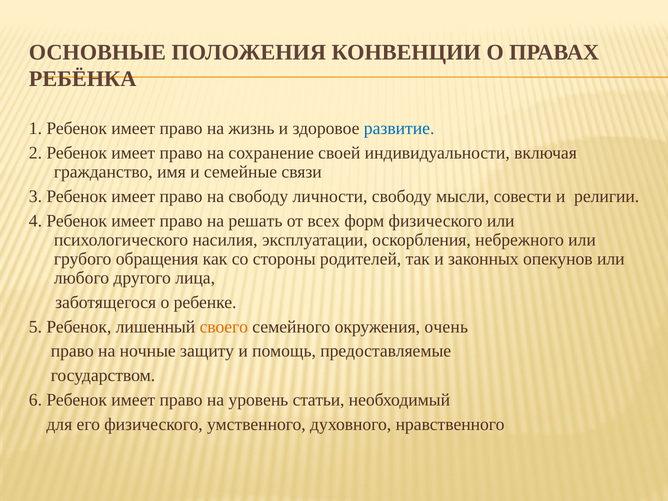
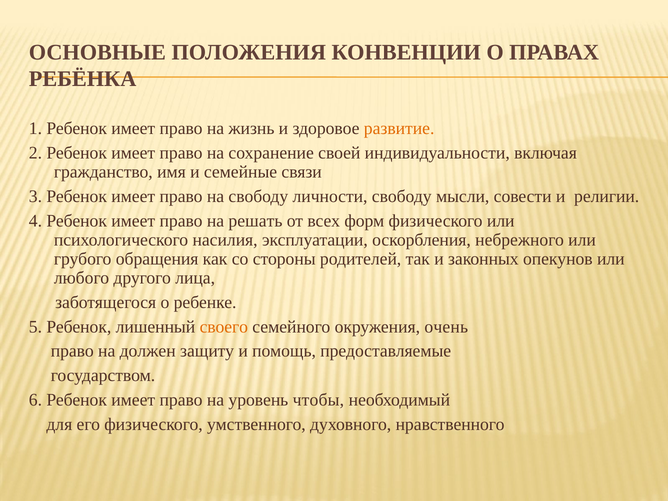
развитие colour: blue -> orange (399, 129)
ночные: ночные -> должен (148, 351)
статьи: статьи -> чтобы (318, 400)
